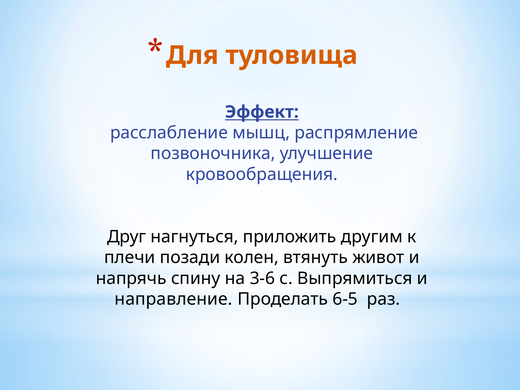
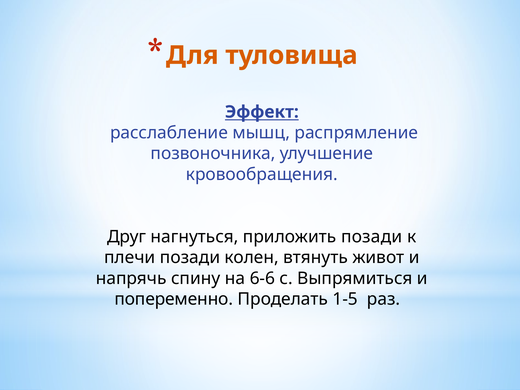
приложить другим: другим -> позади (372, 237)
3-6: 3-6 -> 6-6 (262, 278)
направление: направление -> попеременно (174, 299)
6-5: 6-5 -> 1-5 (345, 299)
